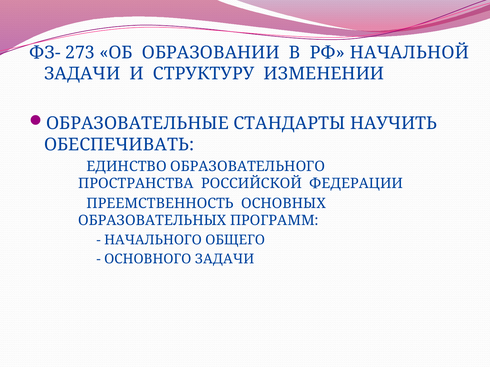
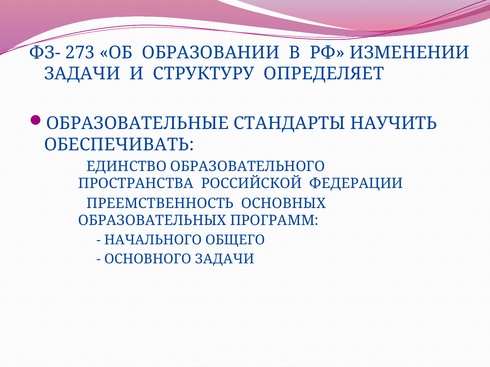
НАЧАЛЬНОЙ: НАЧАЛЬНОЙ -> ИЗМЕНЕНИИ (410, 53)
ИЗМЕНЕНИИ: ИЗМЕНЕНИИ -> ОПРЕДЕЛЯЕТ (324, 74)
